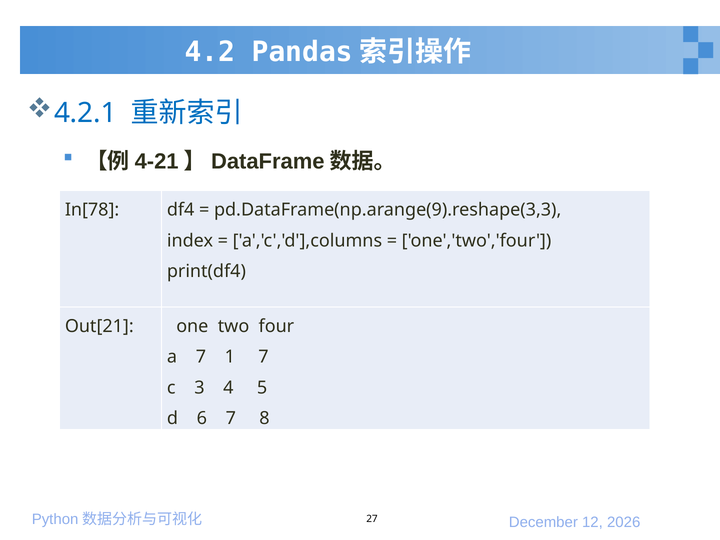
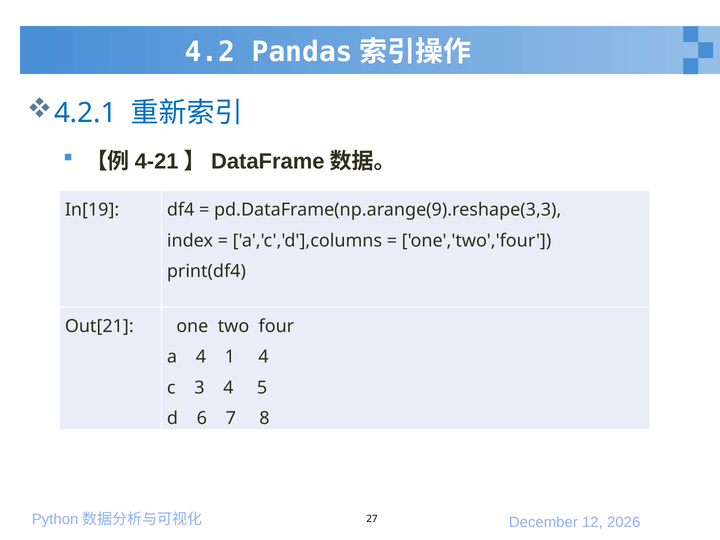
In[78: In[78 -> In[19 (92, 210)
a 7: 7 -> 4 (201, 357)
1 7: 7 -> 4 (264, 357)
